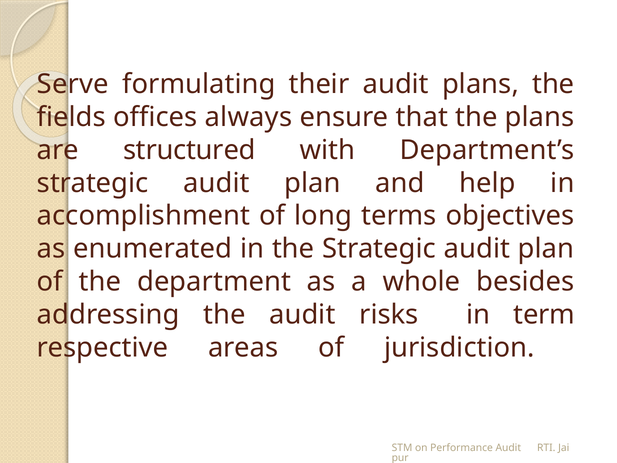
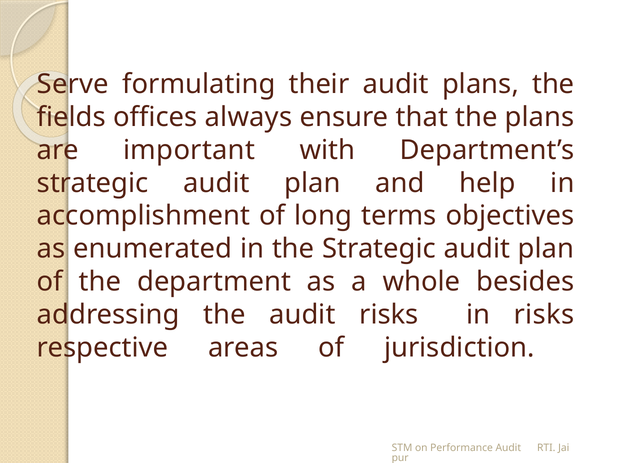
structured: structured -> important (189, 150)
in term: term -> risks (544, 315)
